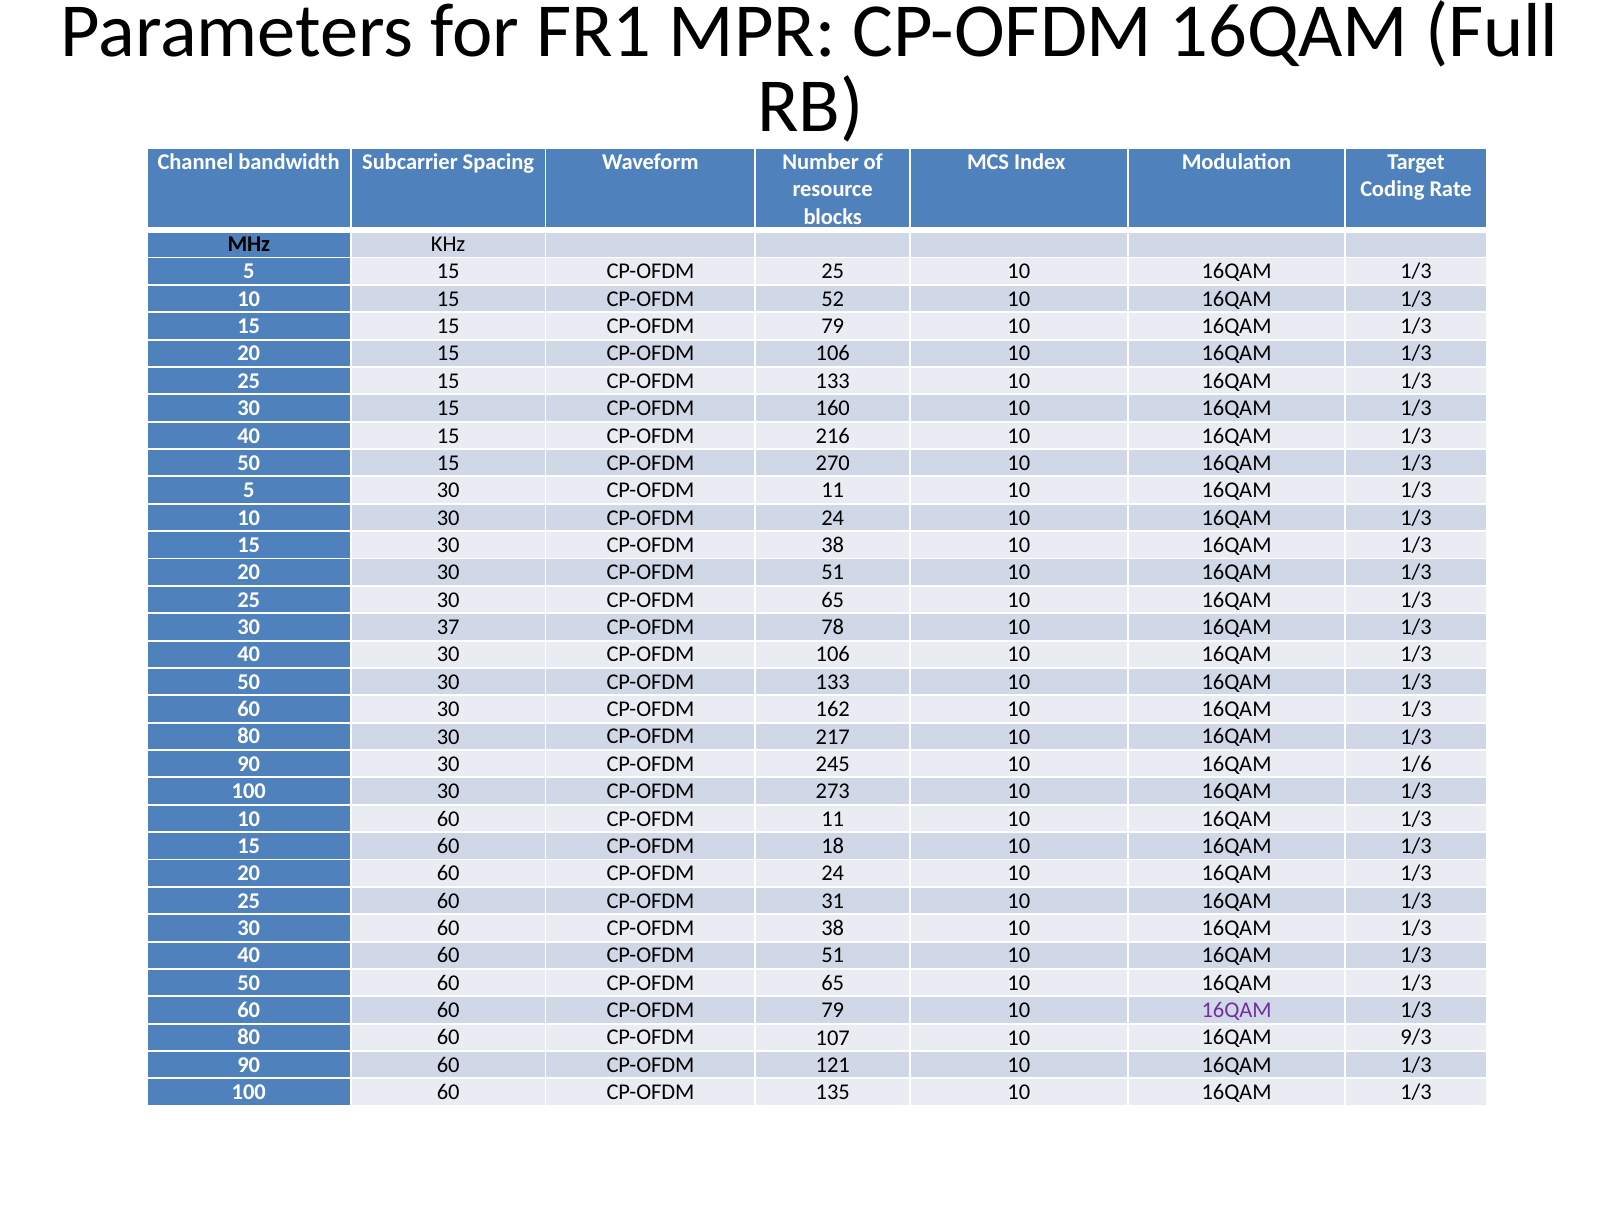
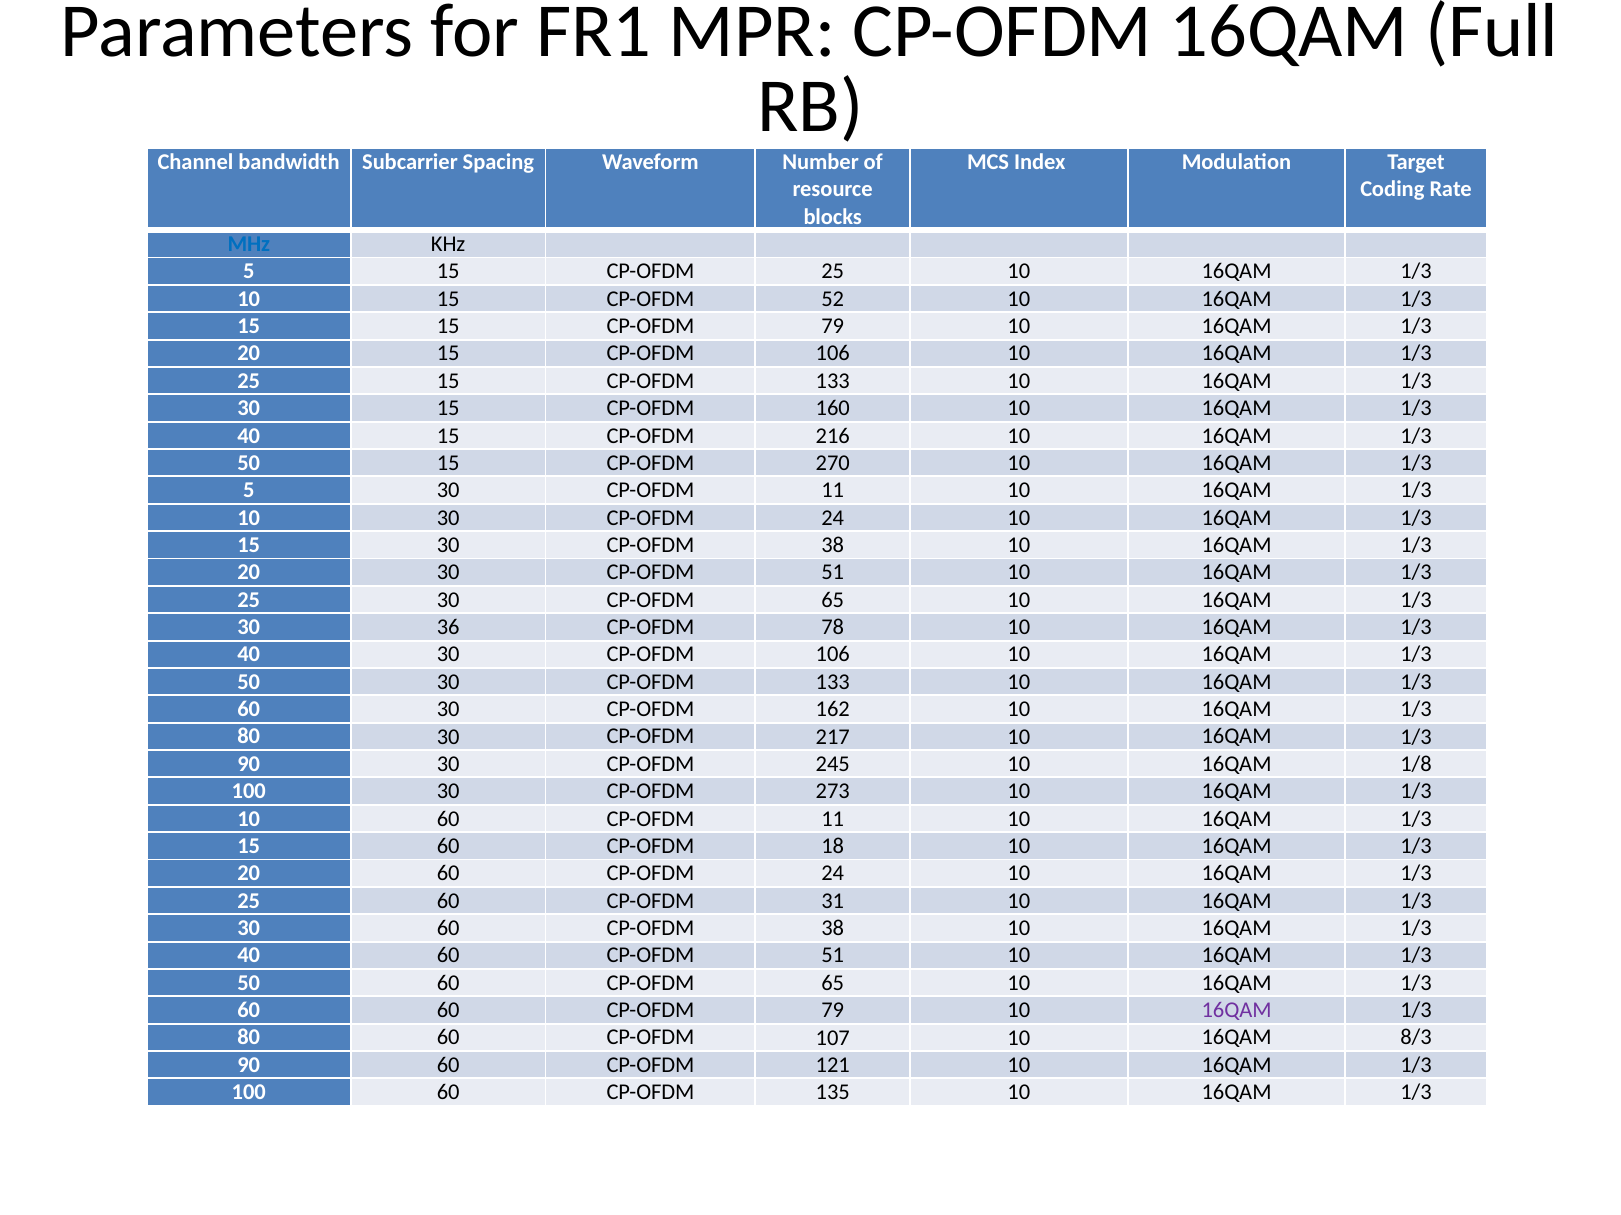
MHz colour: black -> blue (249, 244)
37: 37 -> 36 (448, 628)
1/6: 1/6 -> 1/8 (1416, 764)
9/3: 9/3 -> 8/3 (1416, 1038)
